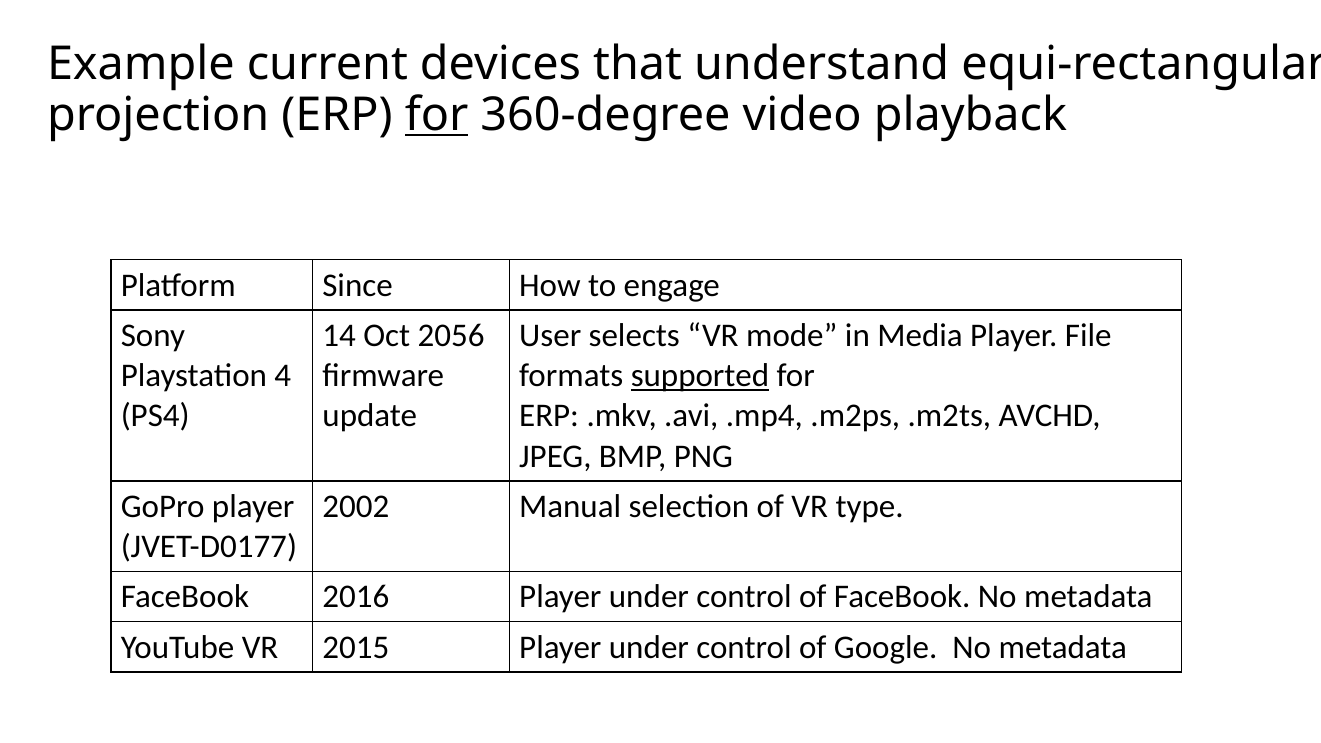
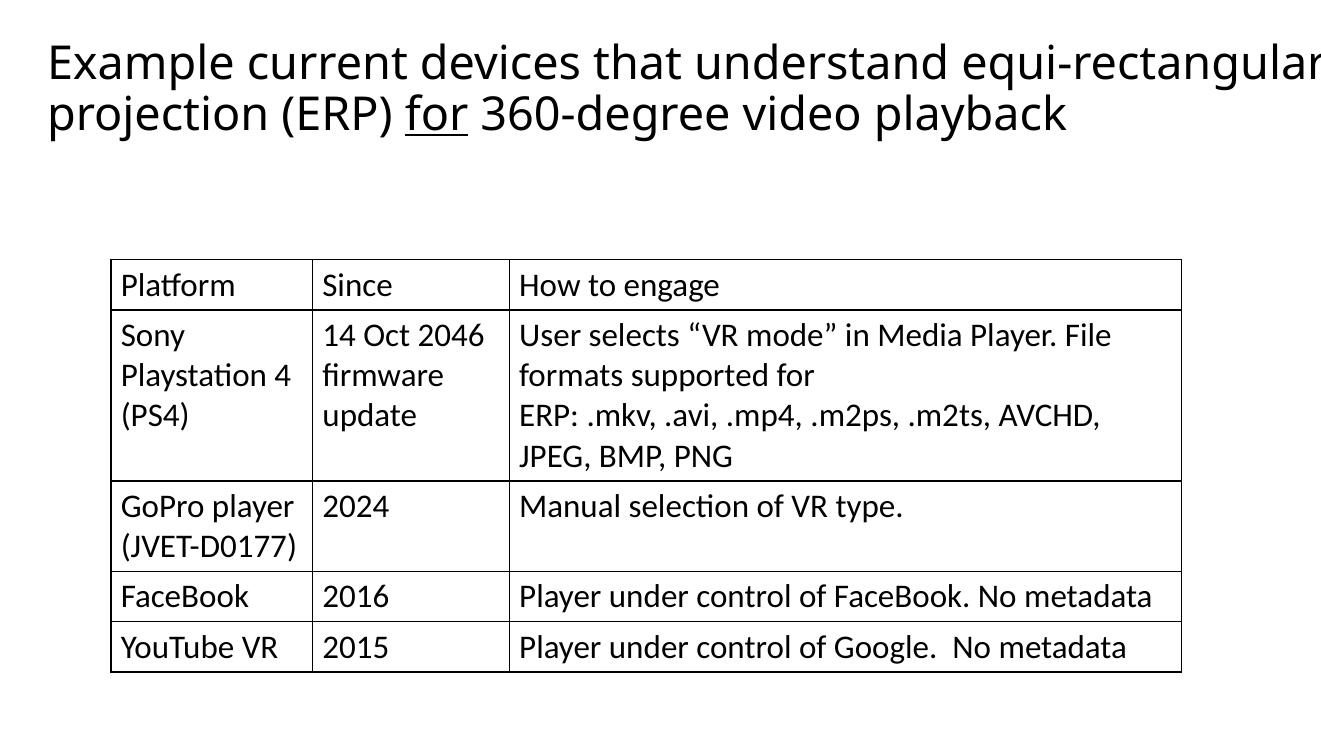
2056: 2056 -> 2046 (451, 335)
supported underline: present -> none (700, 376)
2002: 2002 -> 2024 (356, 507)
